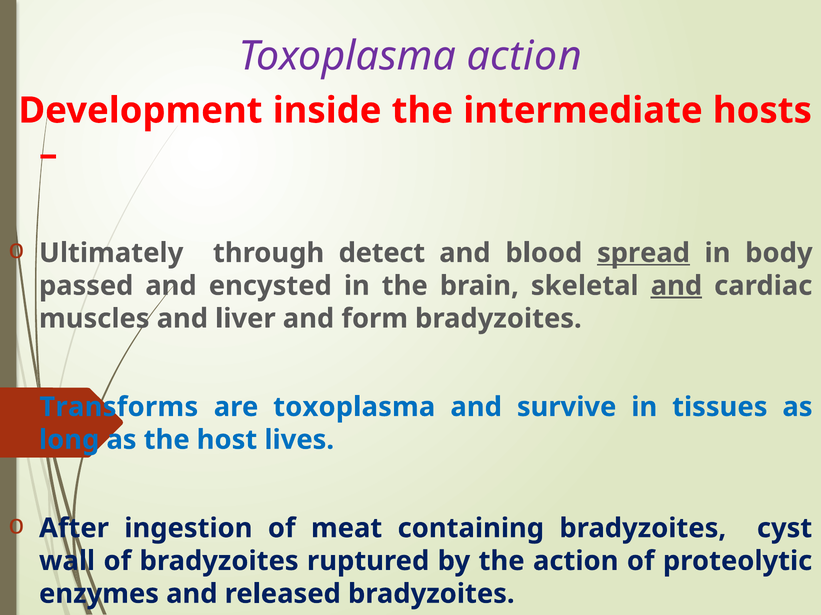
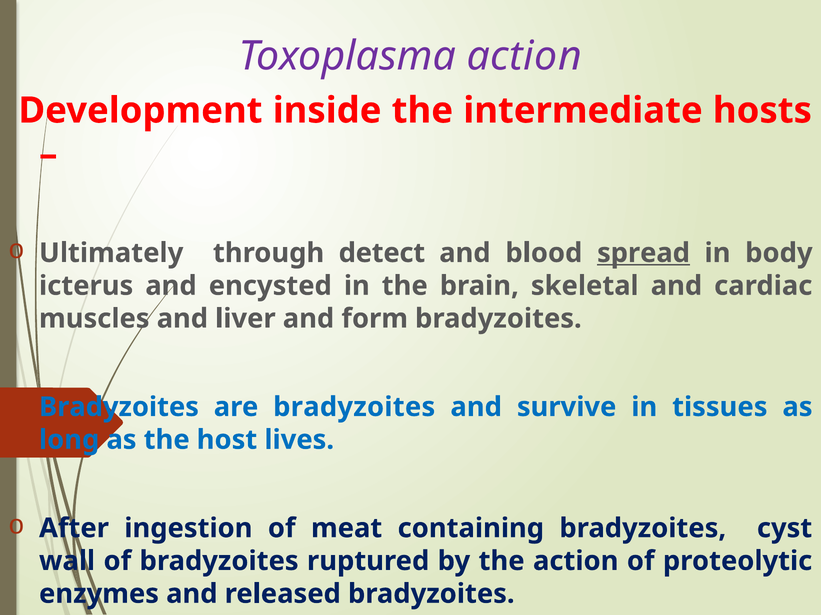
passed: passed -> icterus (86, 286)
and underline: present -> none (676, 286)
Transforms: Transforms -> Bradyzoites (119, 407)
are toxoplasma: toxoplasma -> bradyzoites (354, 407)
